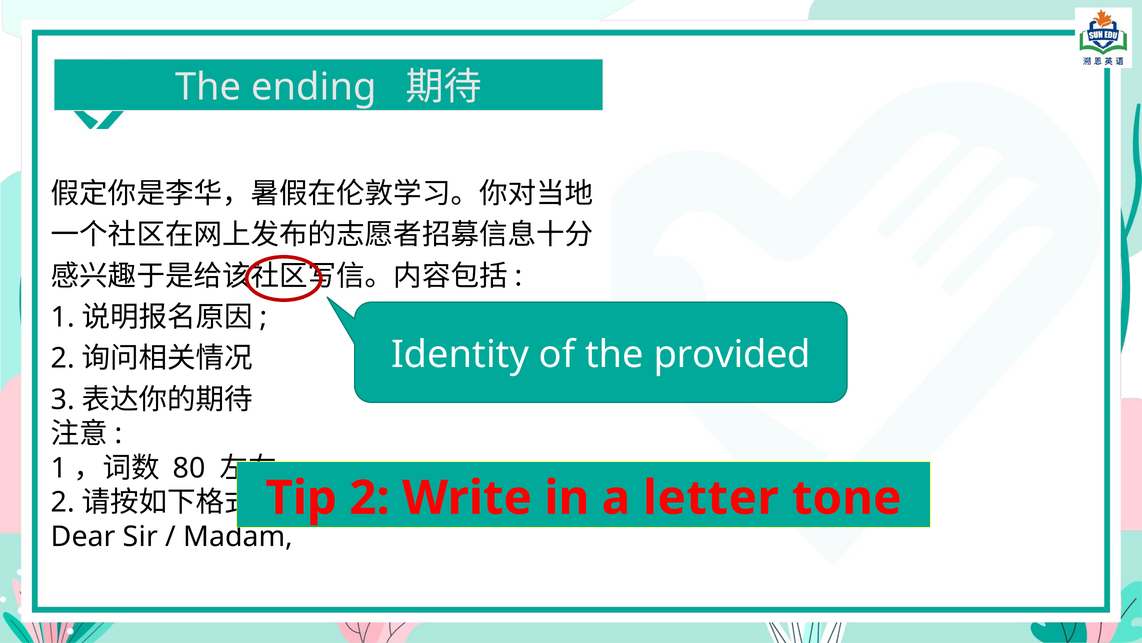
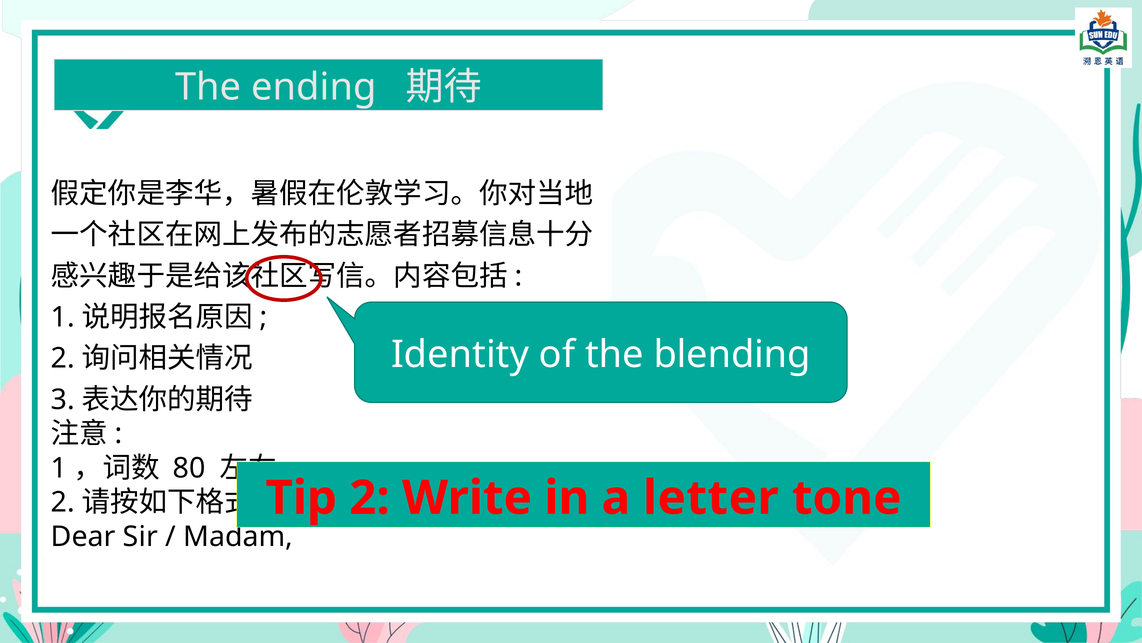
provided: provided -> blending (732, 355)
